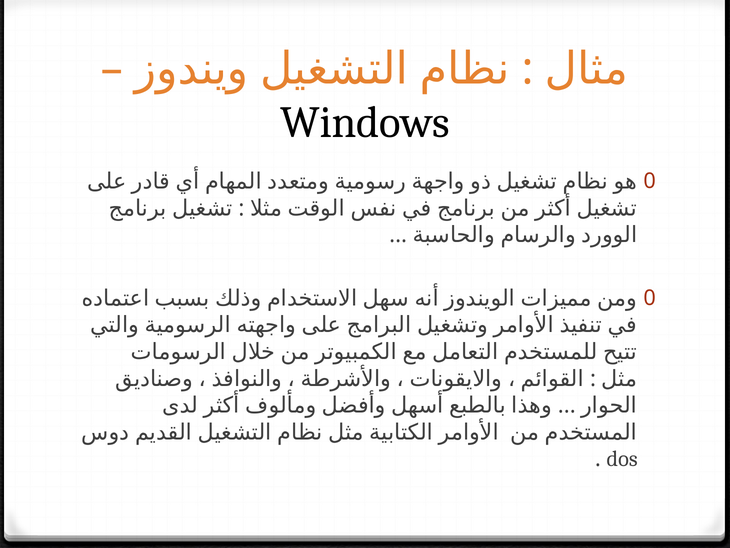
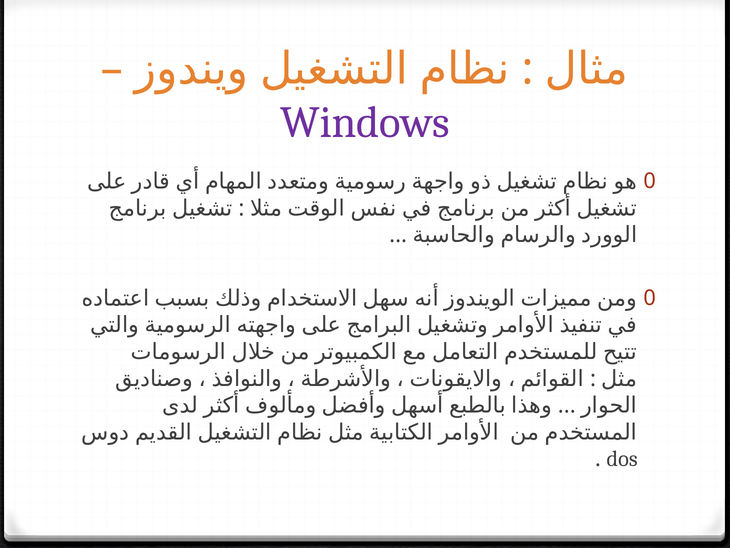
Windows colour: black -> purple (365, 122)
